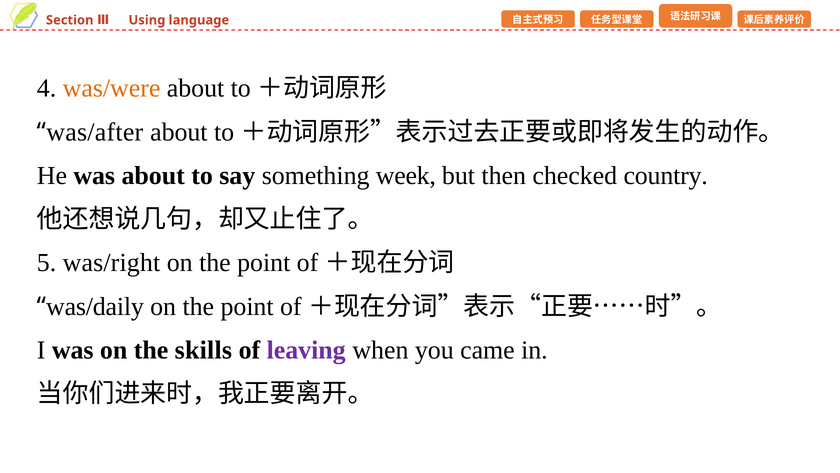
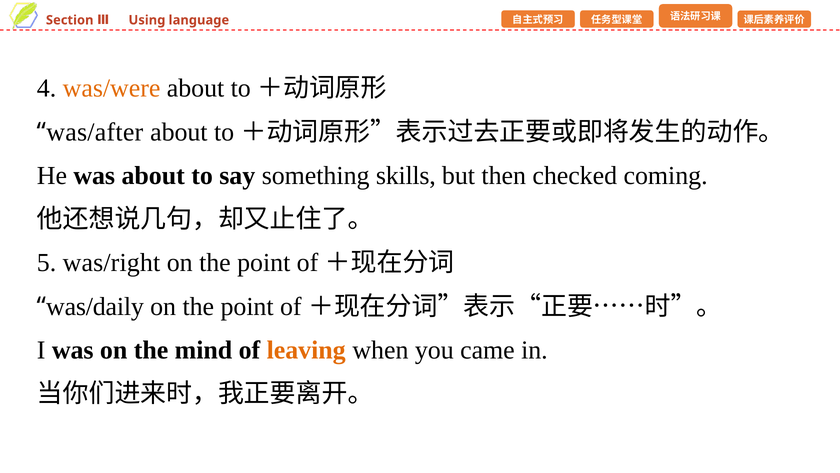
week: week -> skills (406, 175)
country: country -> coming (666, 175)
skills: skills -> mind (203, 350)
leaving colour: purple -> orange (306, 350)
